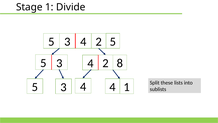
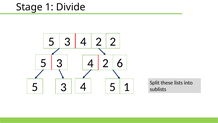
2 5: 5 -> 2 (113, 42)
8: 8 -> 6 (120, 63)
4 4: 4 -> 5 (113, 87)
